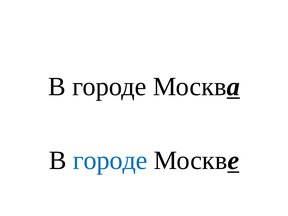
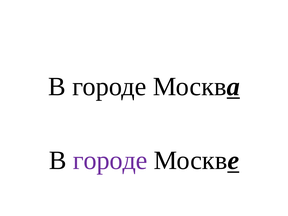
городе colour: blue -> purple (110, 160)
